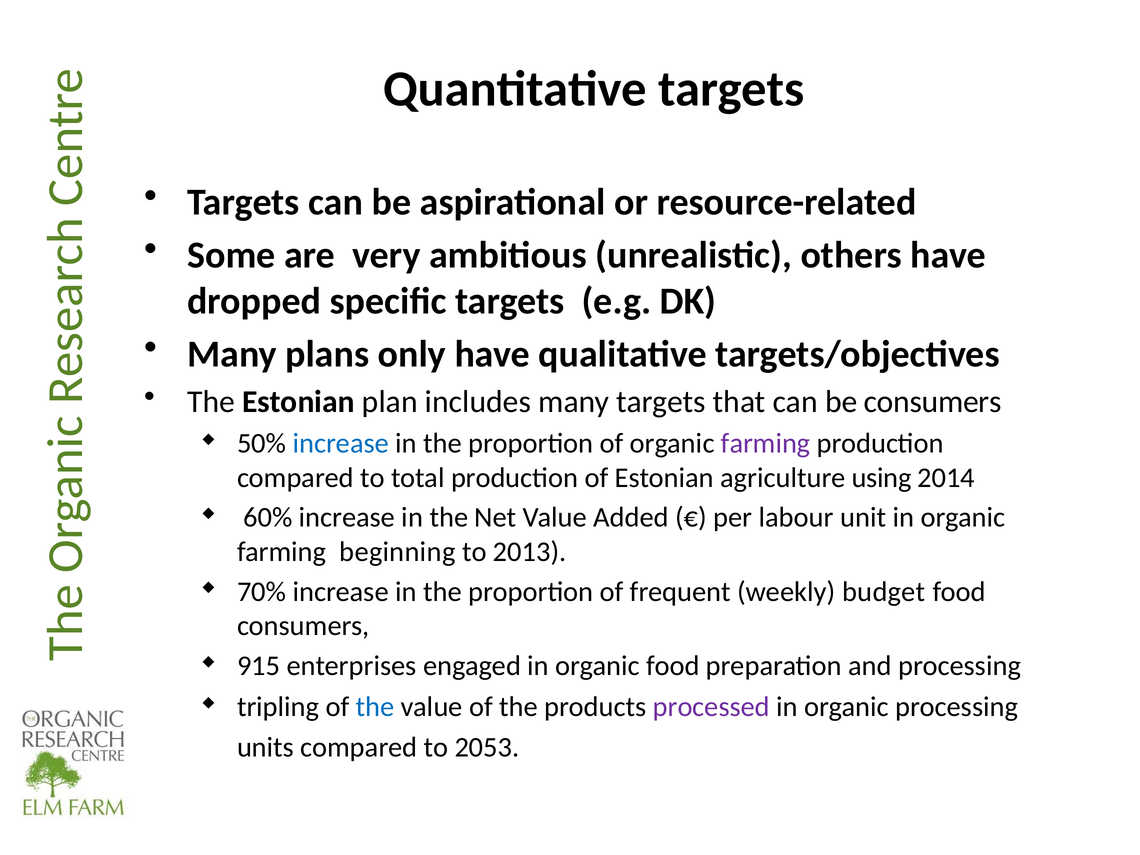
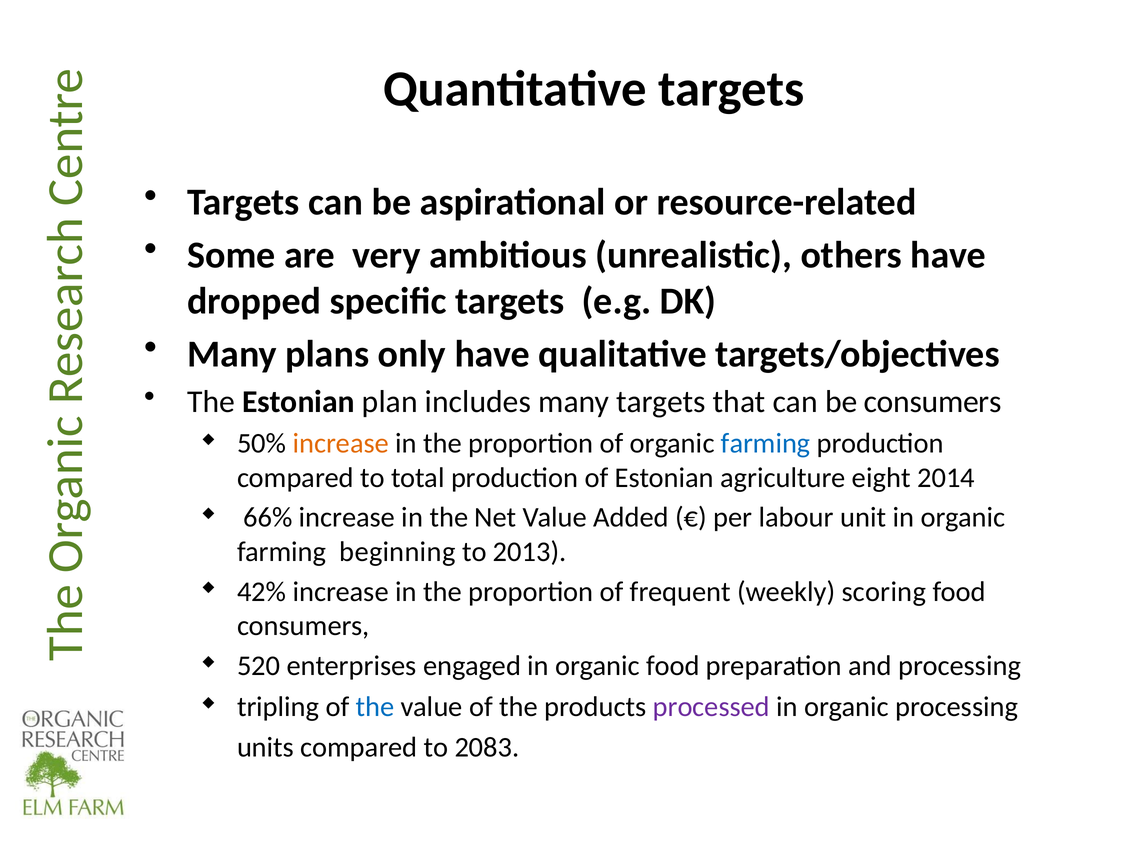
increase colour: blue -> orange (341, 443)
farming colour: purple -> blue (766, 443)
using: using -> eight (881, 478)
60%: 60% -> 66% (268, 518)
70%: 70% -> 42% (262, 592)
budget: budget -> scoring (884, 592)
915: 915 -> 520 (259, 666)
2053: 2053 -> 2083 (487, 747)
